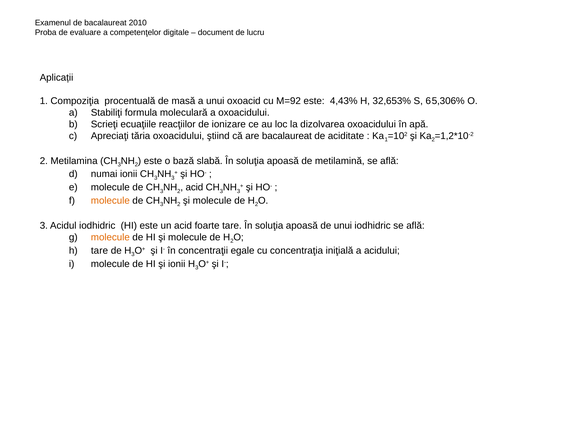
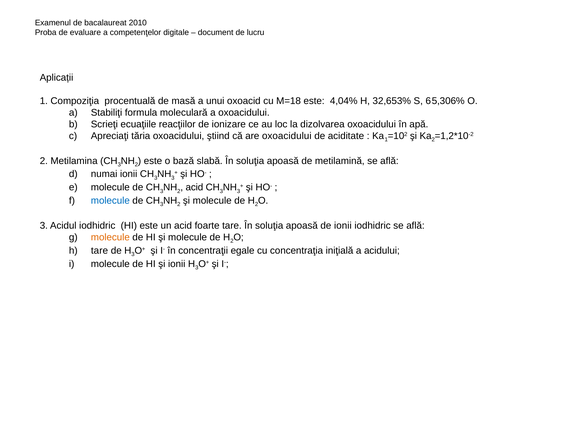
M=92: M=92 -> M=18 (289, 101)
4,43%: 4,43% -> 4,04% (344, 101)
are bacalaureat: bacalaureat -> oxoacidului (287, 136)
molecule colour: orange -> blue (110, 201)
de unui: unui -> ionii (343, 226)
